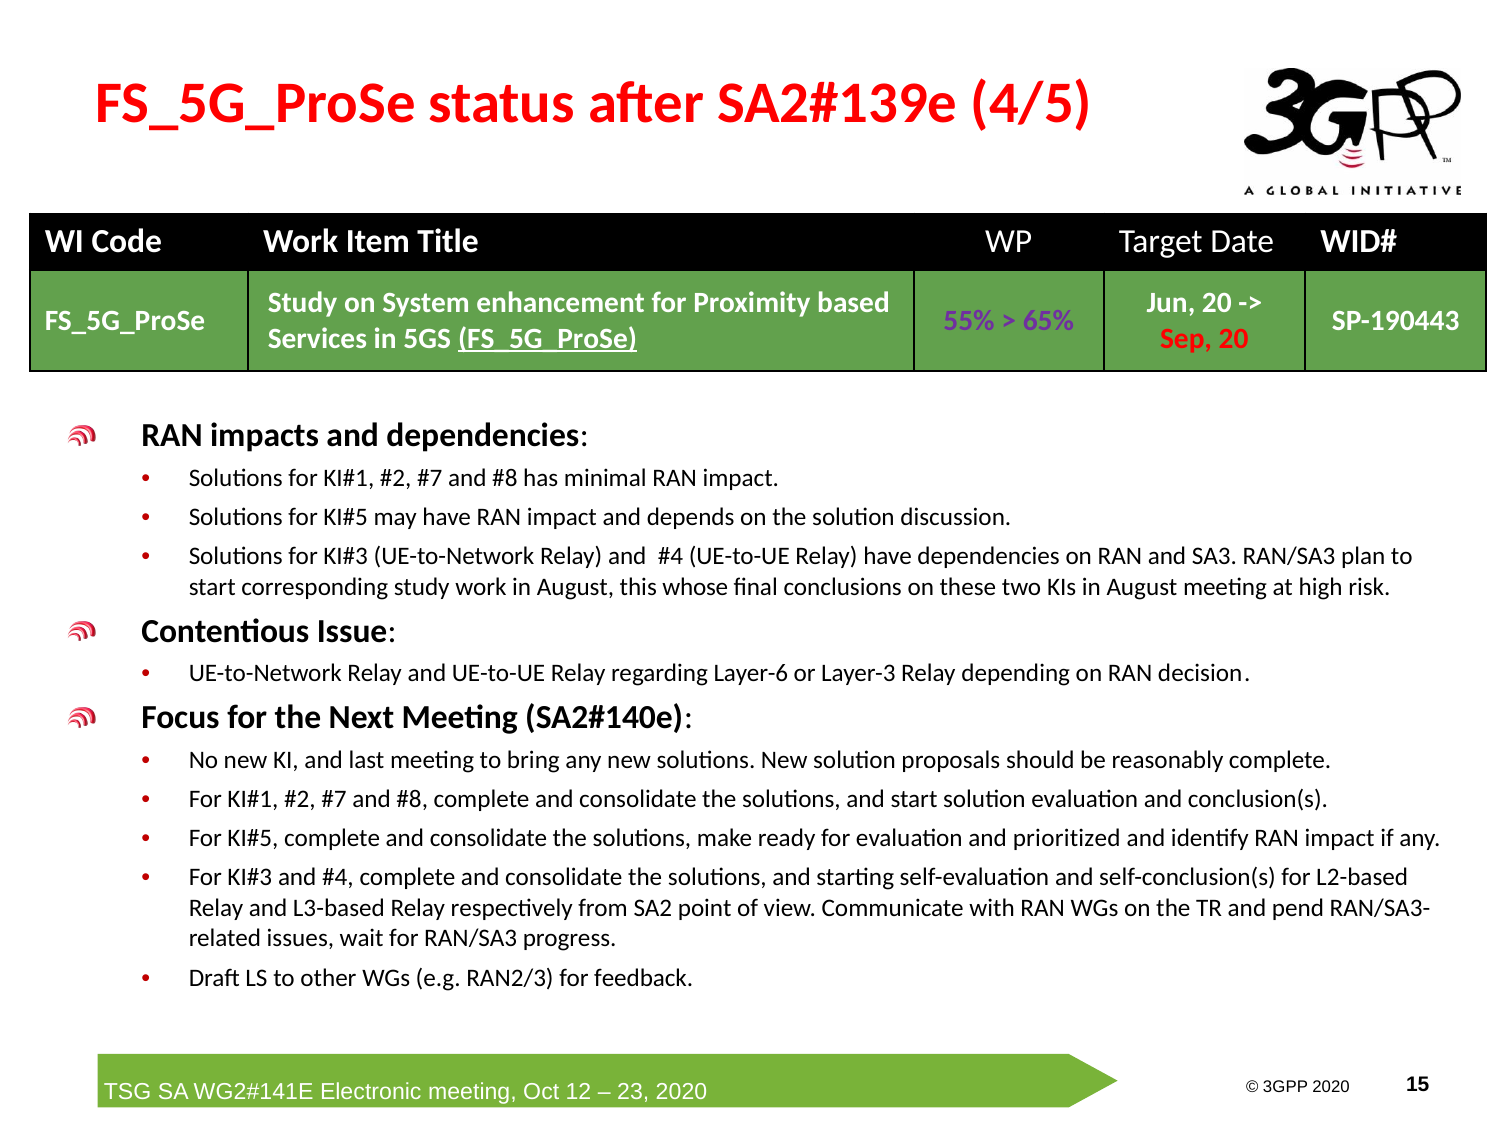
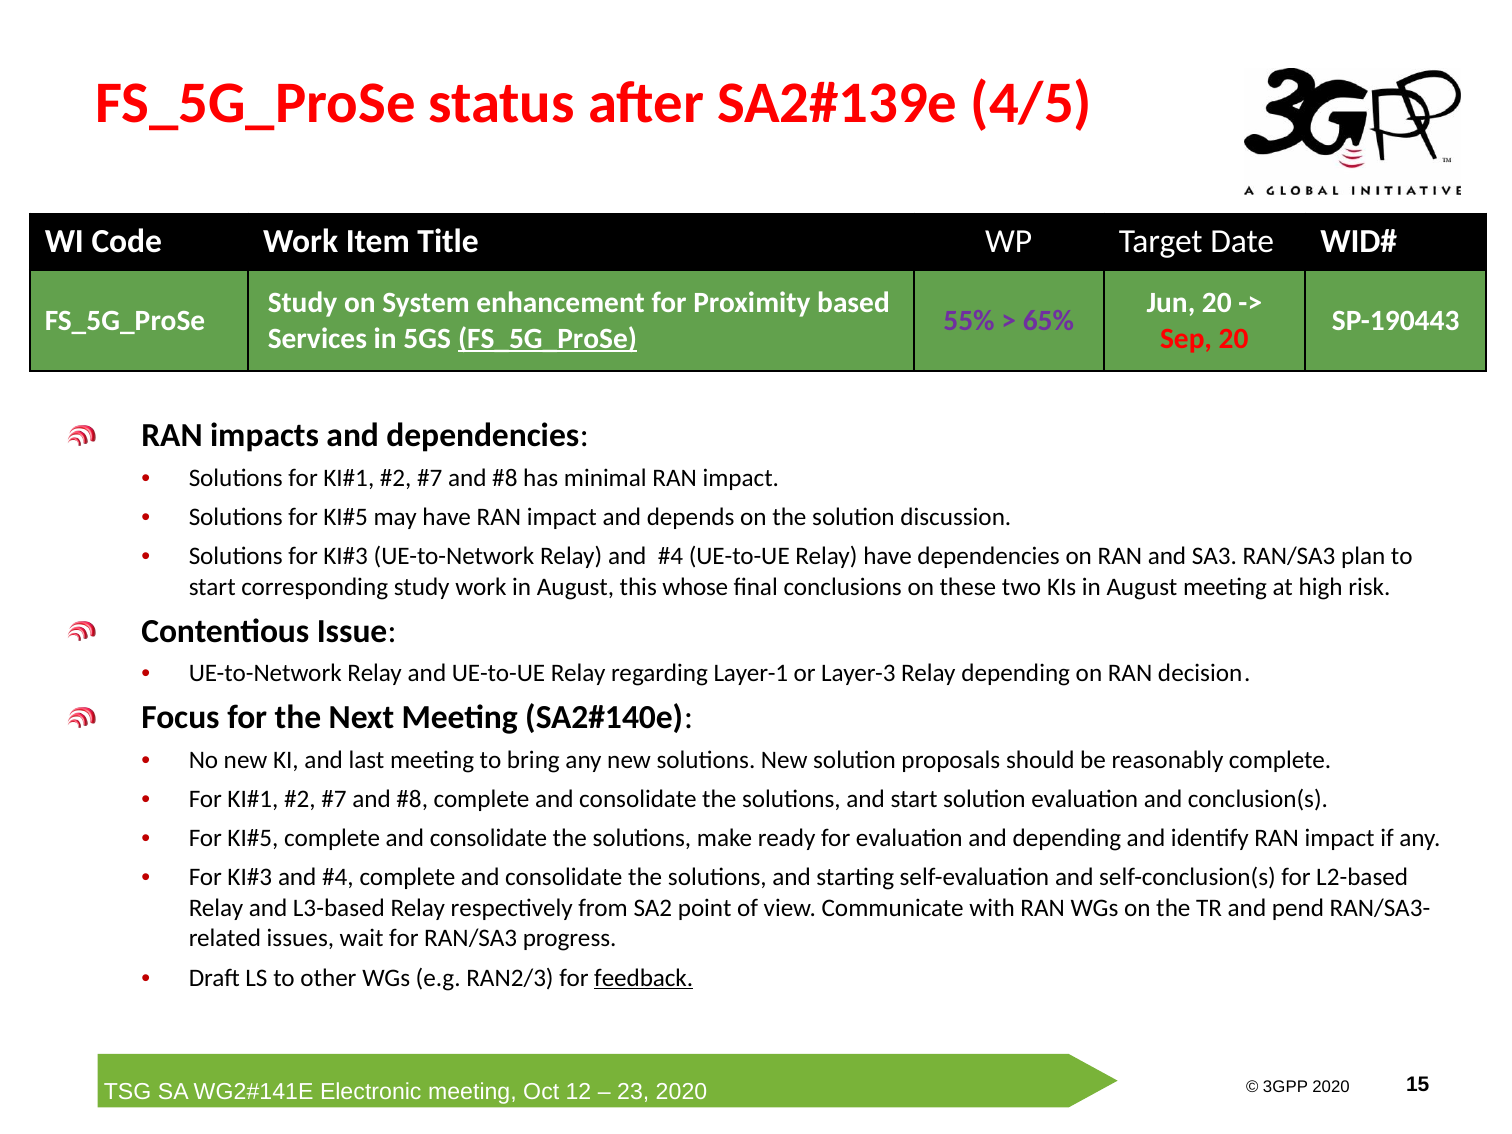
Layer-6: Layer-6 -> Layer-1 (751, 673)
and prioritized: prioritized -> depending (1067, 838)
feedback underline: none -> present (644, 978)
